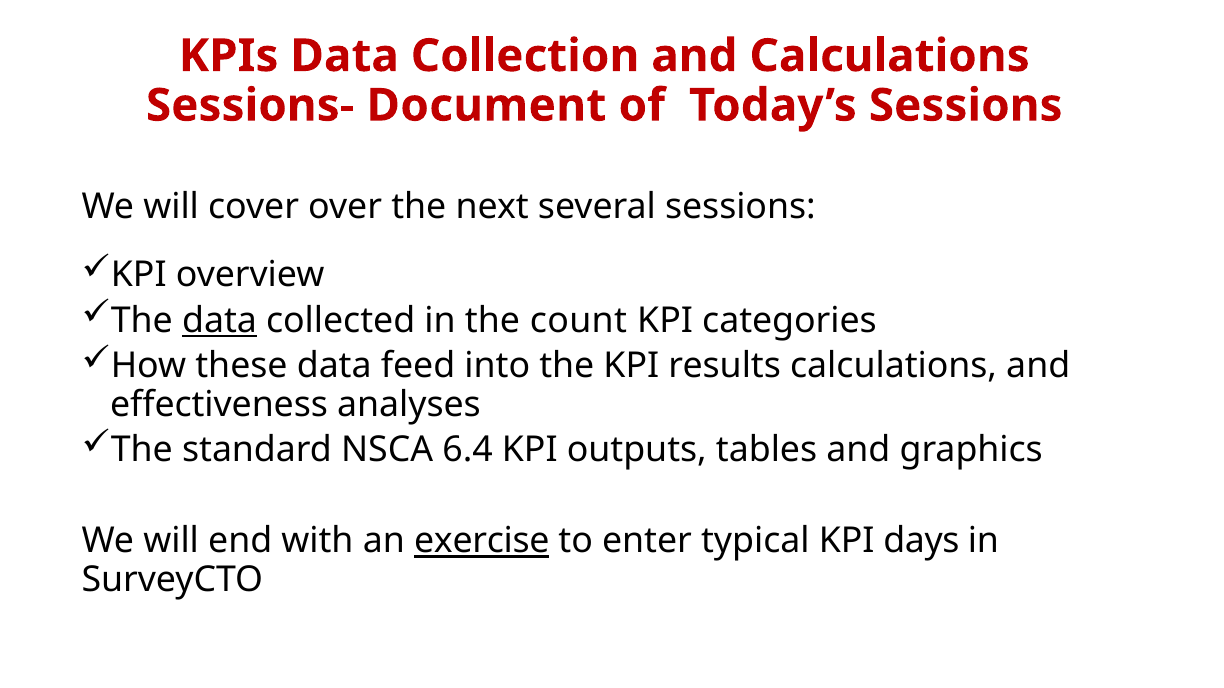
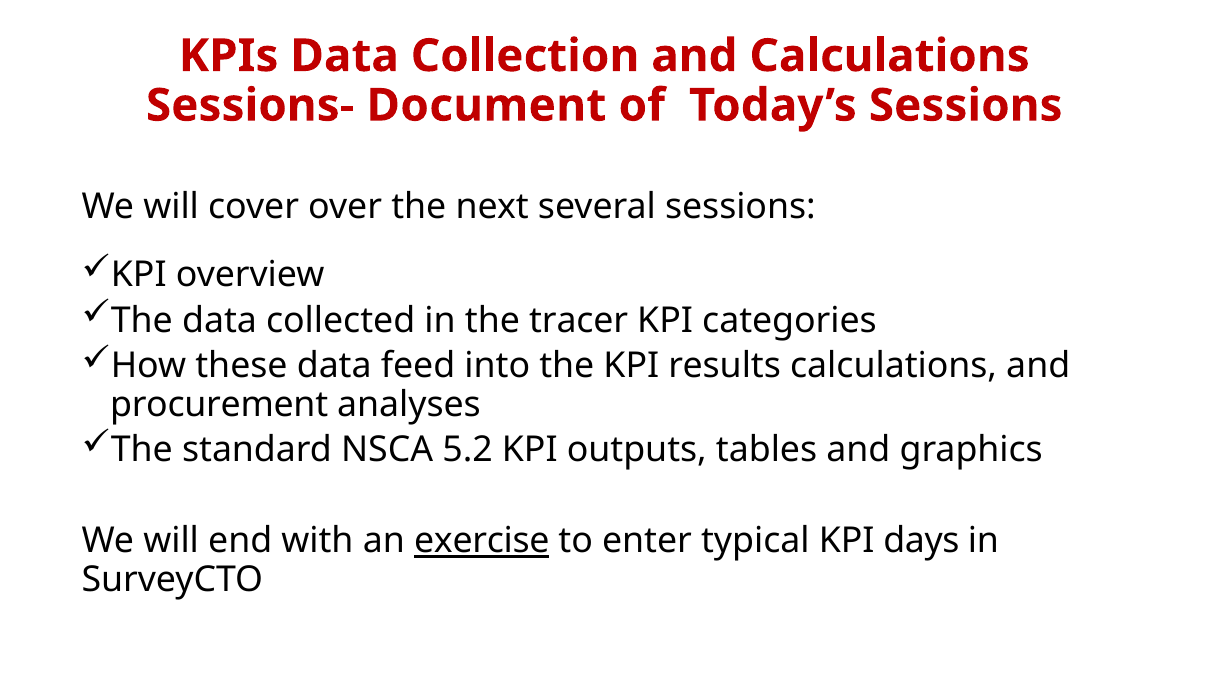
data underline: present -> none (219, 320)
count: count -> tracer (579, 320)
effectiveness: effectiveness -> procurement (219, 405)
6.4: 6.4 -> 5.2 (468, 450)
